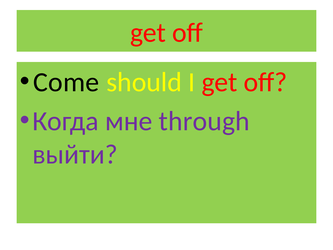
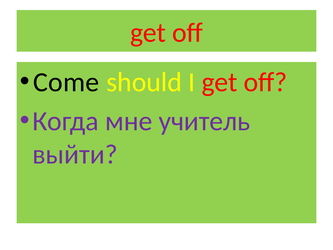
through: through -> учитель (204, 121)
